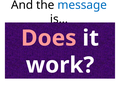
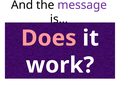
message colour: blue -> purple (82, 5)
